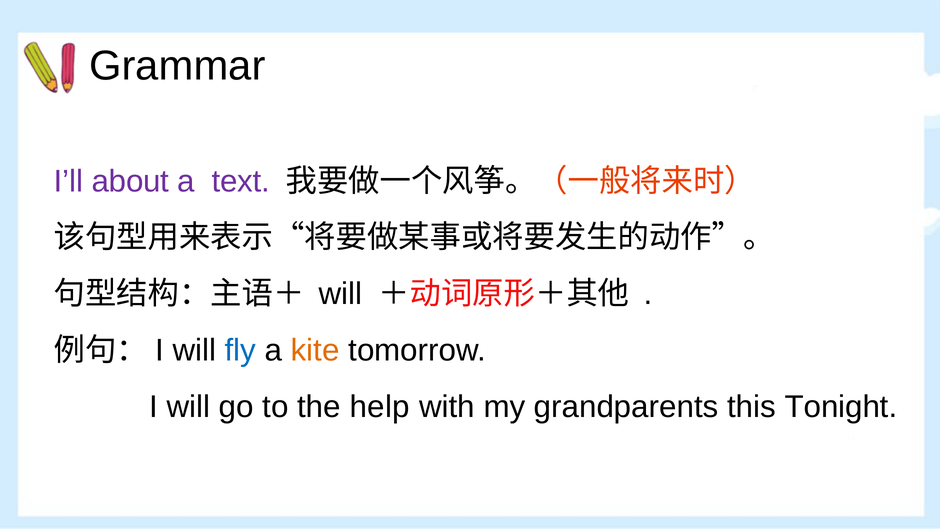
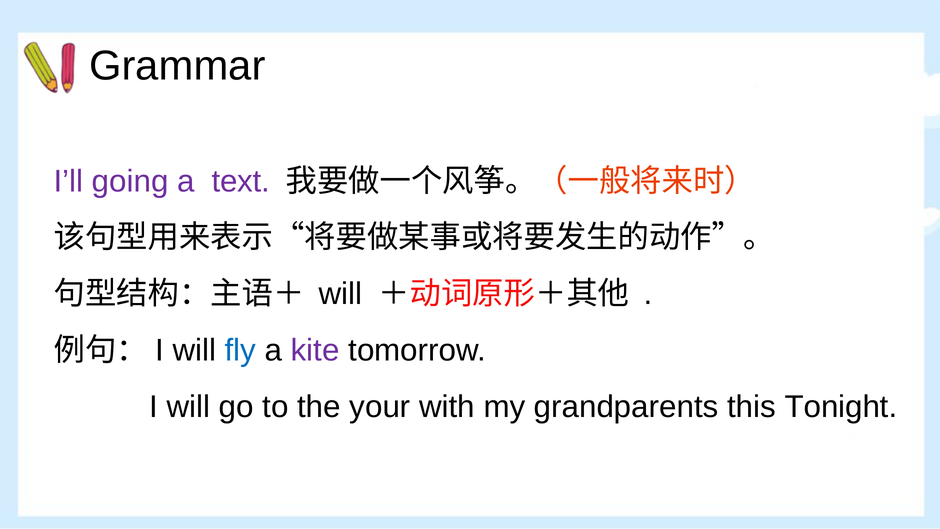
about: about -> going (130, 181)
kite colour: orange -> purple (315, 350)
help: help -> your (380, 407)
